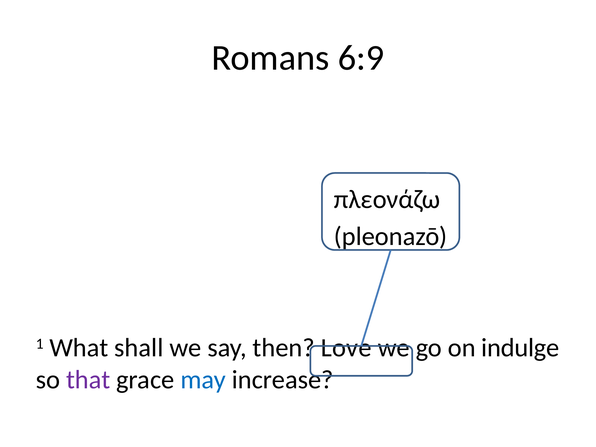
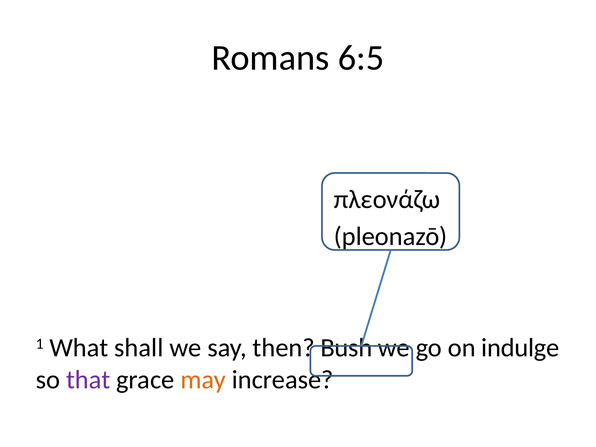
6:9: 6:9 -> 6:5 (361, 58)
Love: Love -> Bush (346, 348)
may colour: blue -> orange (203, 380)
